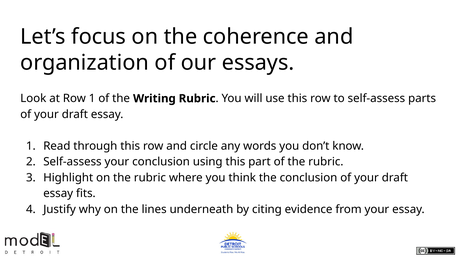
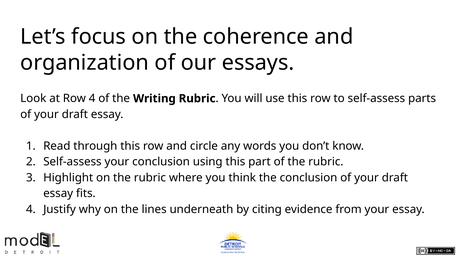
Row 1: 1 -> 4 (92, 99)
